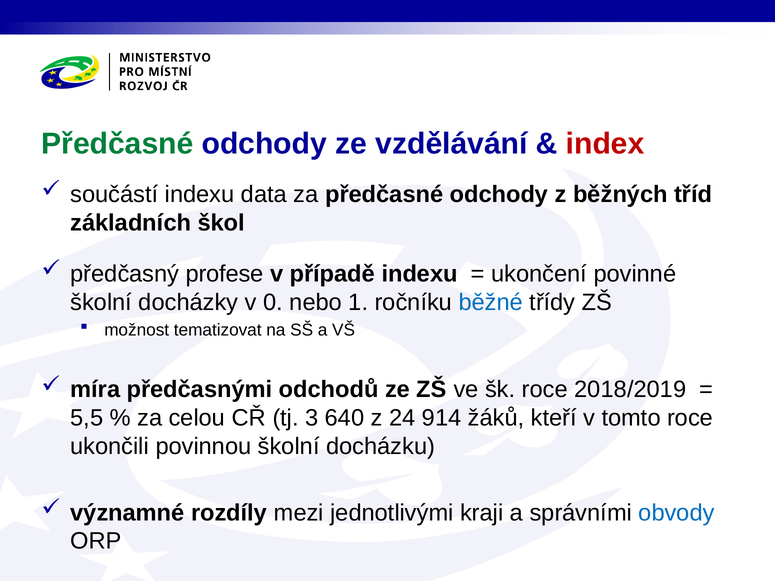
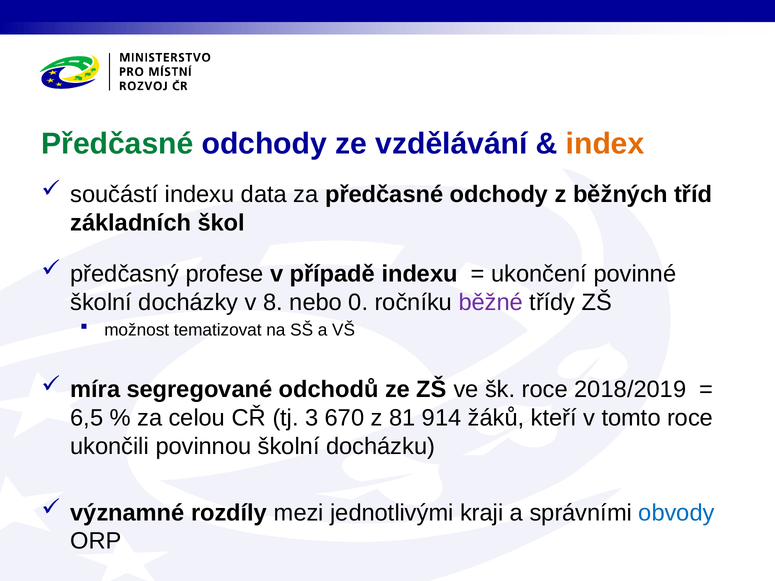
index colour: red -> orange (605, 144)
0: 0 -> 8 (273, 302)
1: 1 -> 0 (358, 302)
běžné colour: blue -> purple (491, 302)
předčasnými: předčasnými -> segregované (199, 390)
5,5: 5,5 -> 6,5 (87, 418)
640: 640 -> 670 (345, 418)
24: 24 -> 81 (402, 418)
